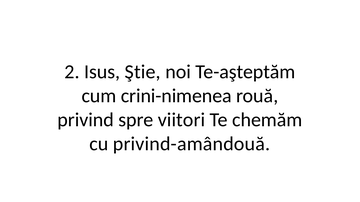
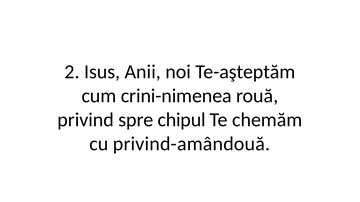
Ştie: Ştie -> Anii (143, 72)
viitori: viitori -> chipul (182, 120)
